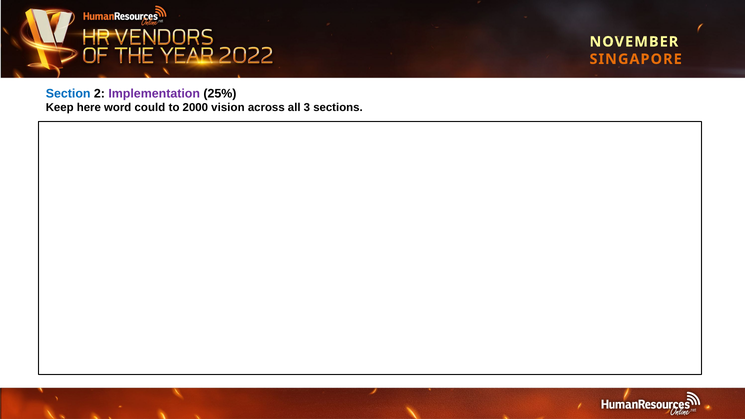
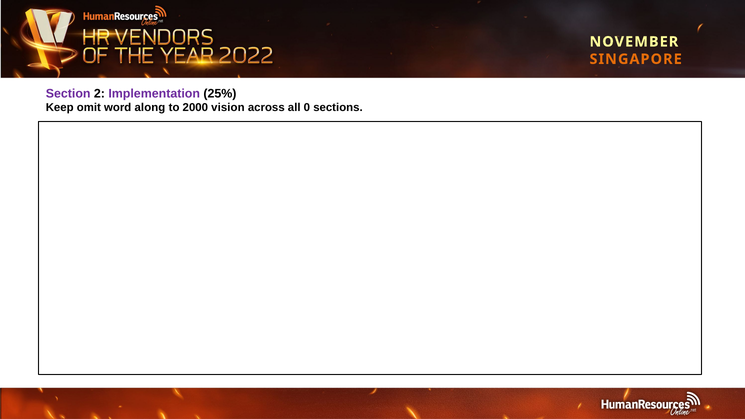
Section colour: blue -> purple (68, 93)
here: here -> omit (89, 108)
could: could -> along (150, 108)
3: 3 -> 0 (307, 108)
